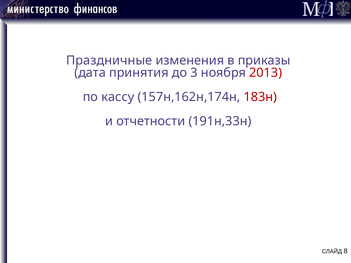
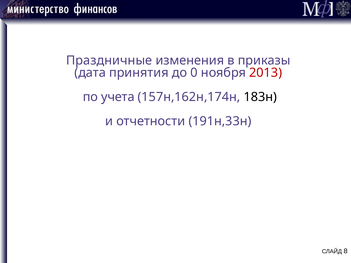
3: 3 -> 0 (194, 73)
кассу: кассу -> учета (118, 97)
183н colour: red -> black (260, 97)
